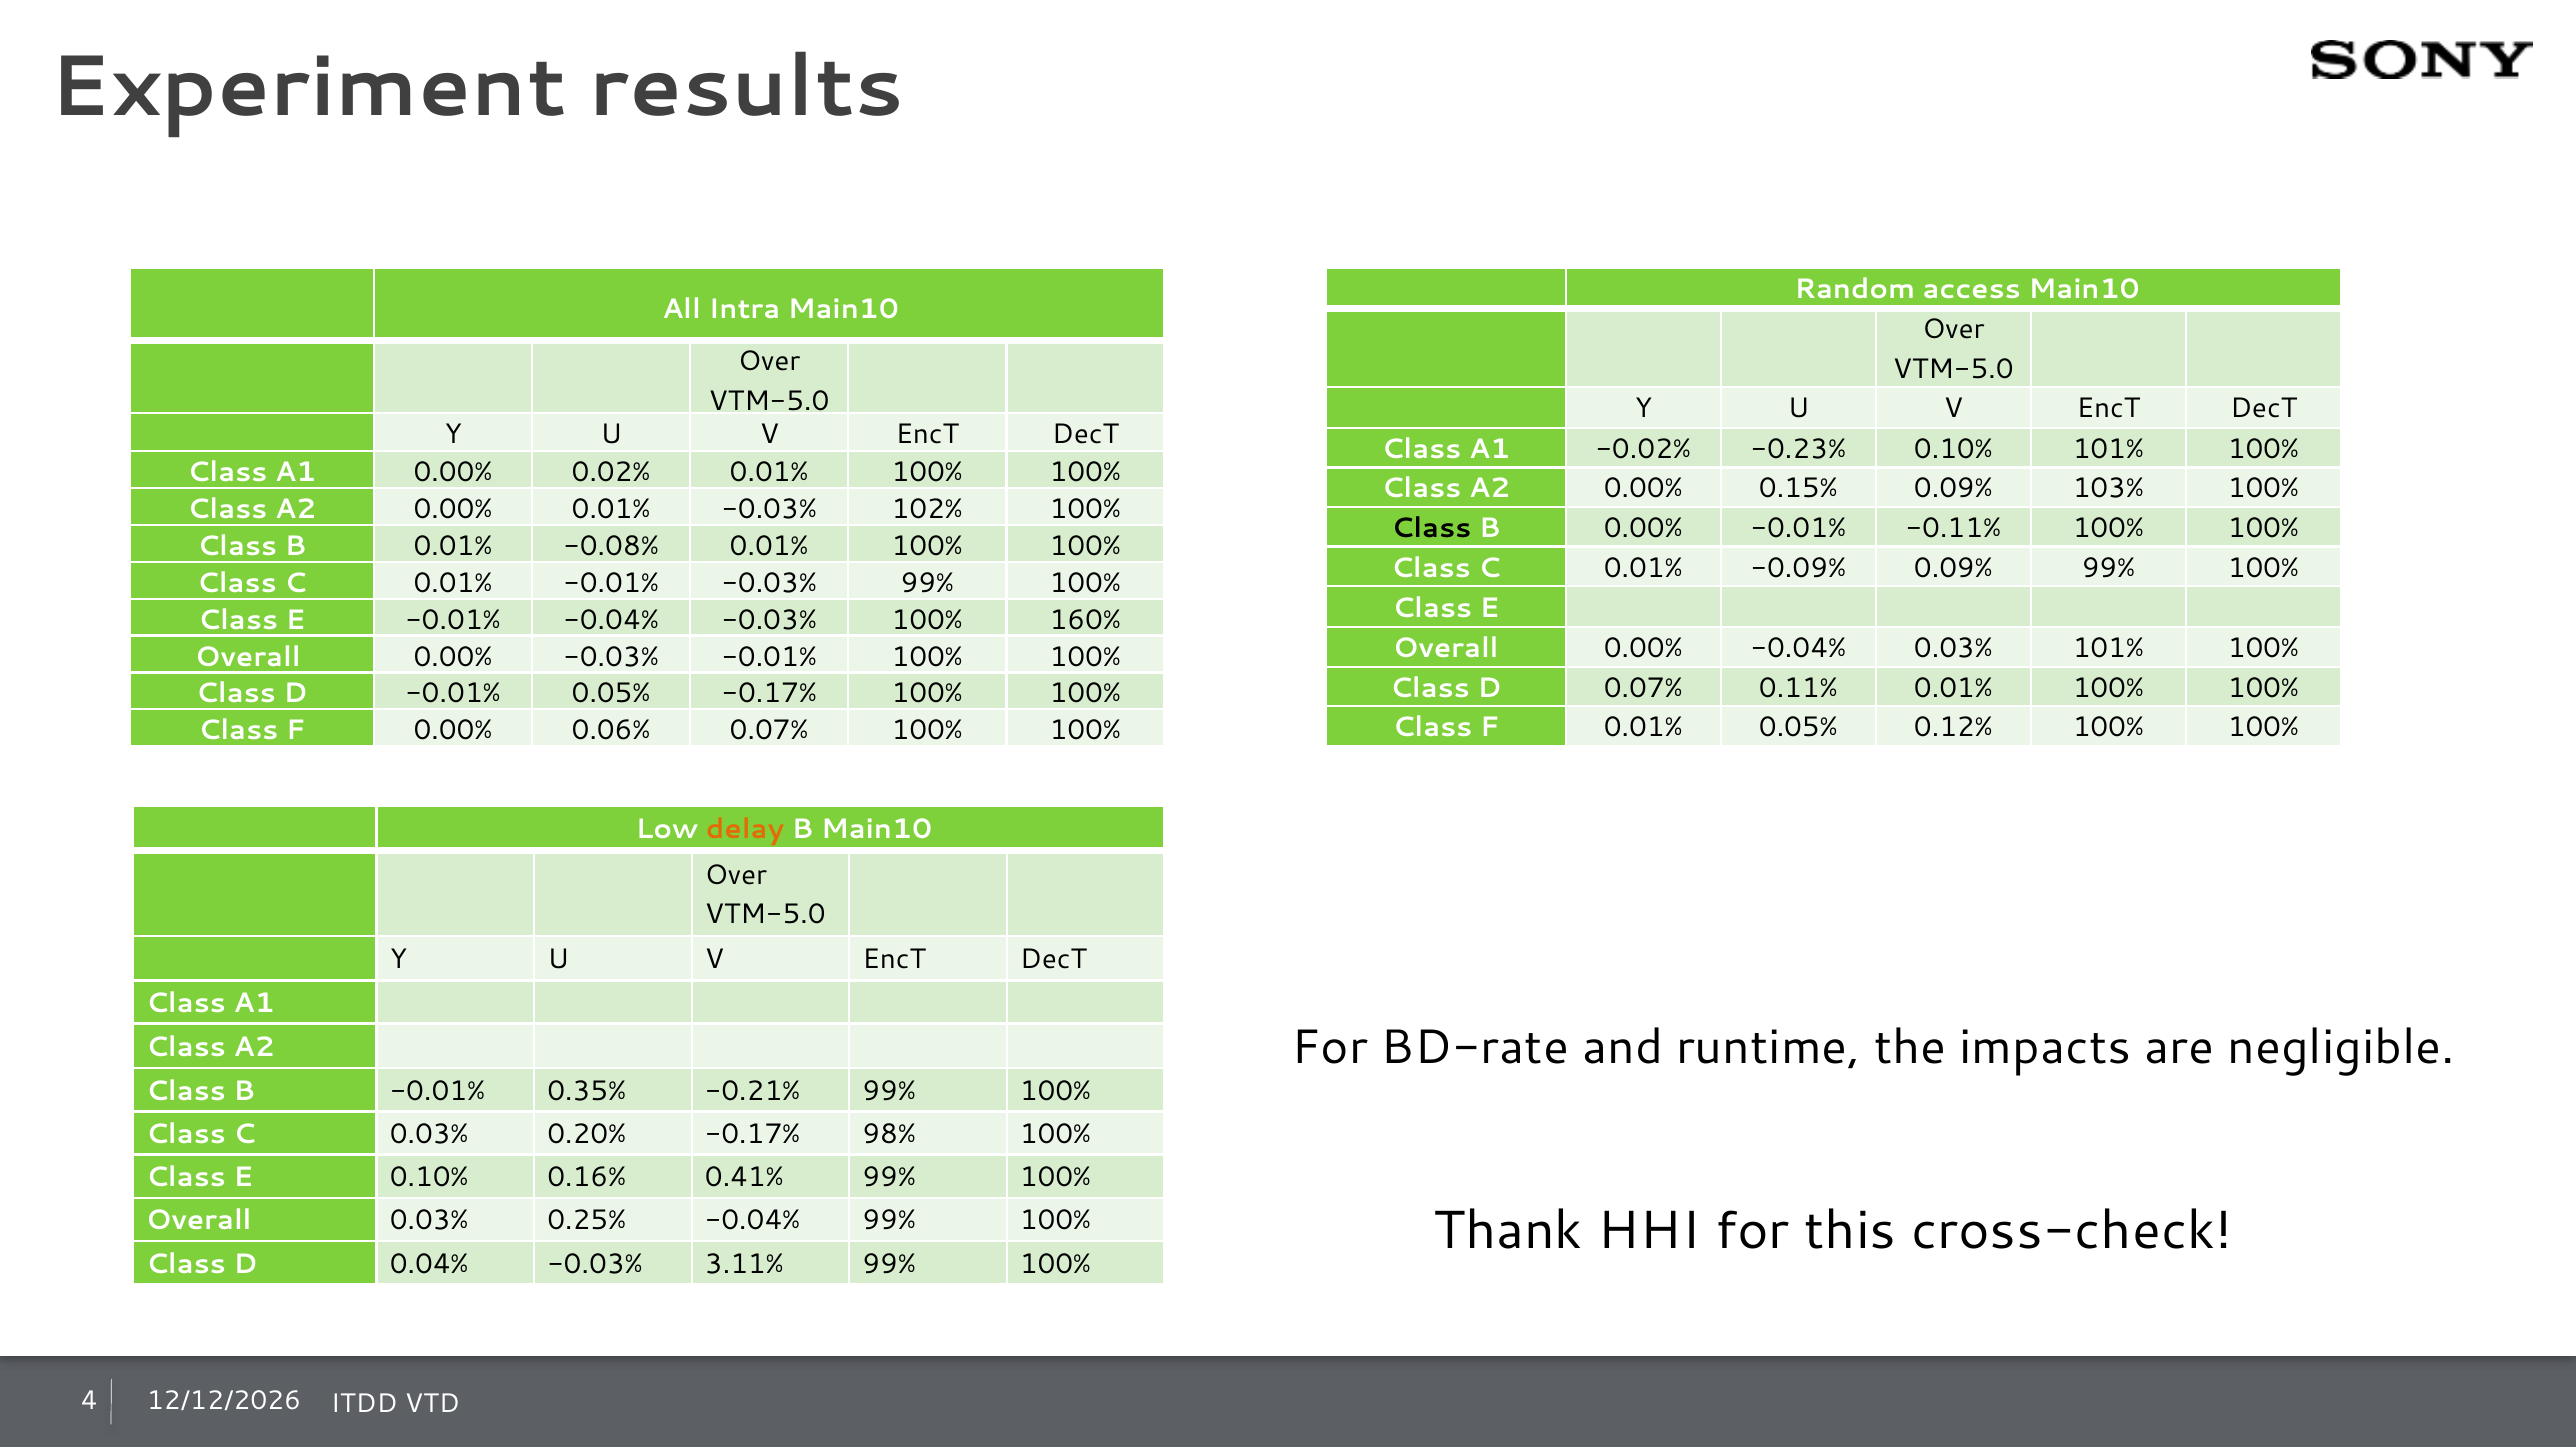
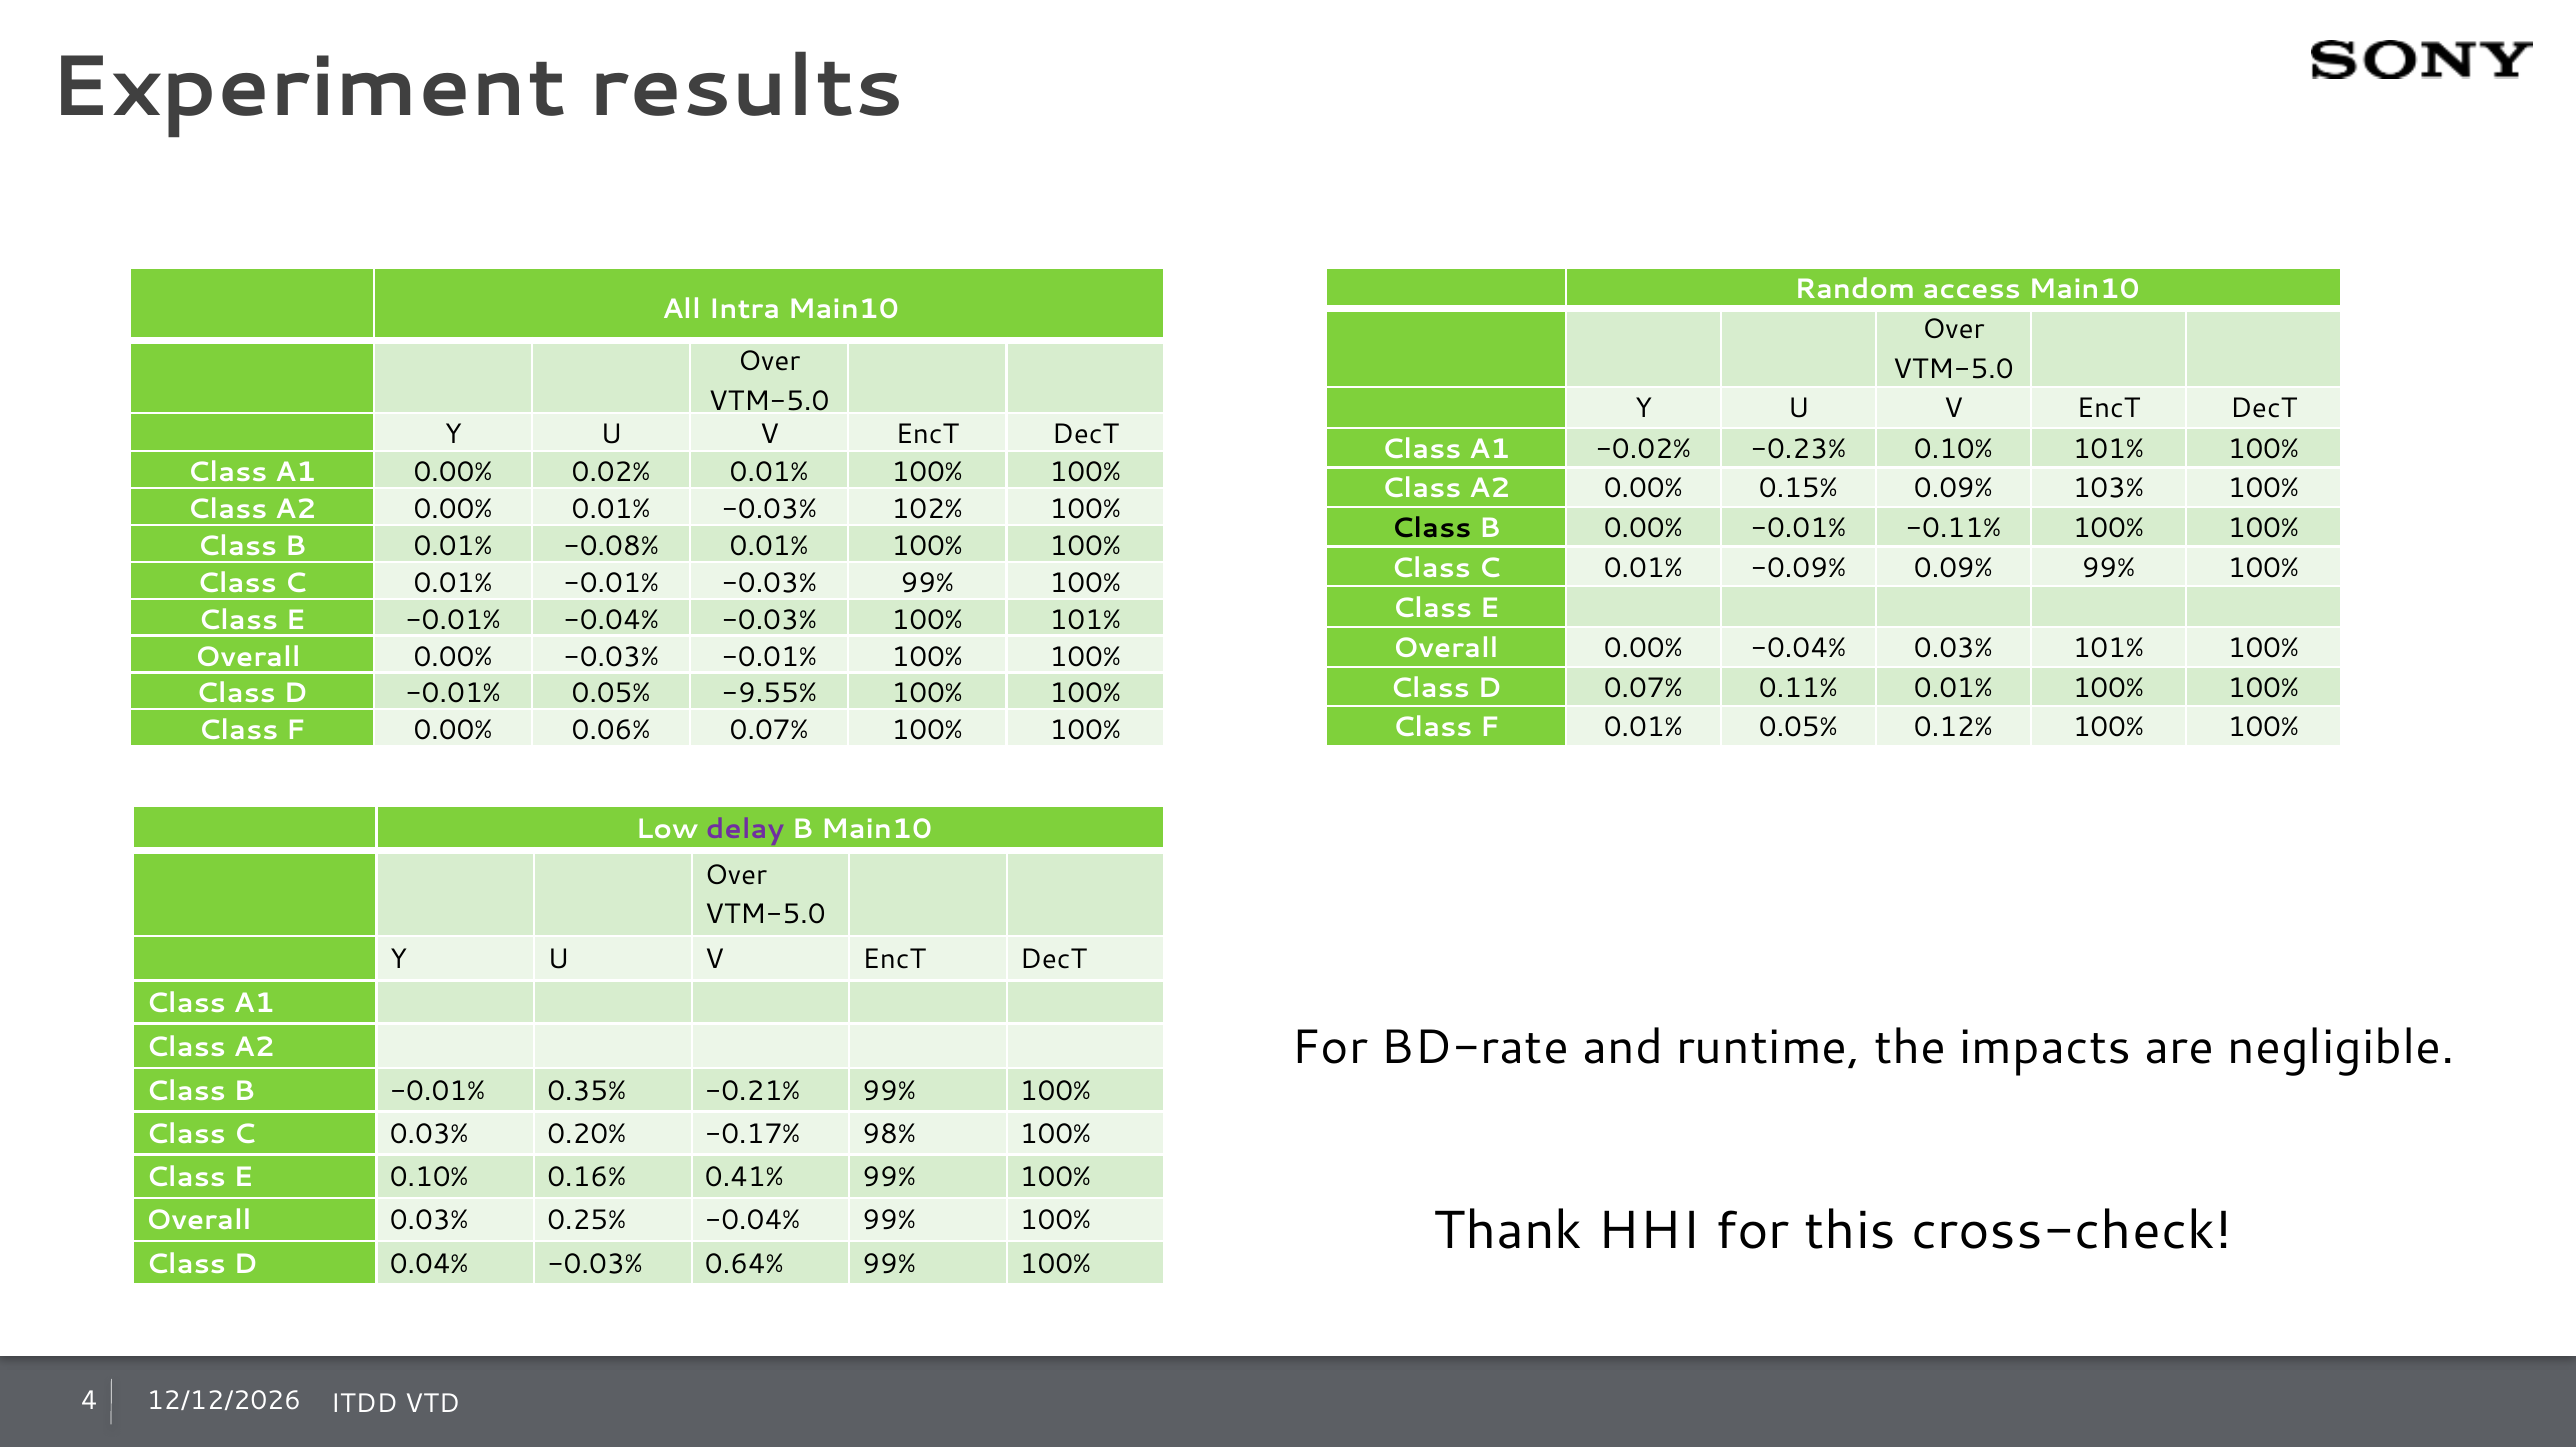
100% 160%: 160% -> 101% (1085, 620)
0.05% -0.17%: -0.17% -> -9.55% (769, 694)
delay colour: orange -> purple (745, 830)
3.11%: 3.11% -> 0.64% (744, 1264)
